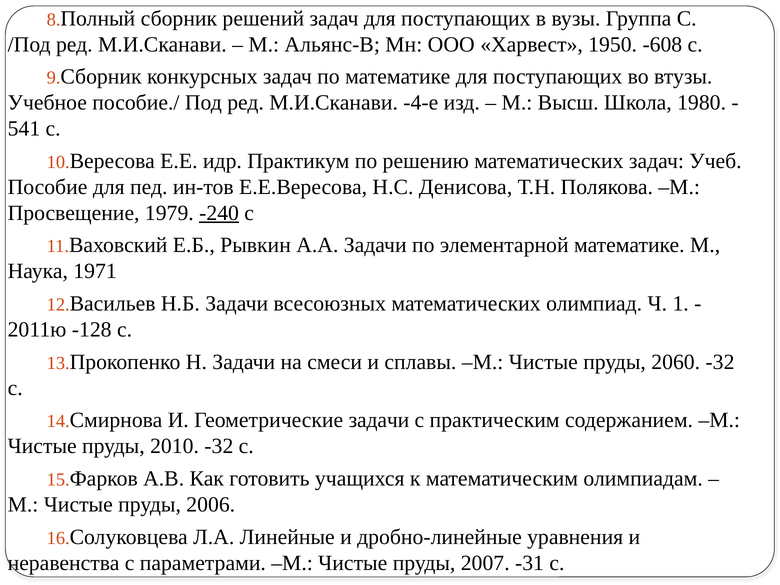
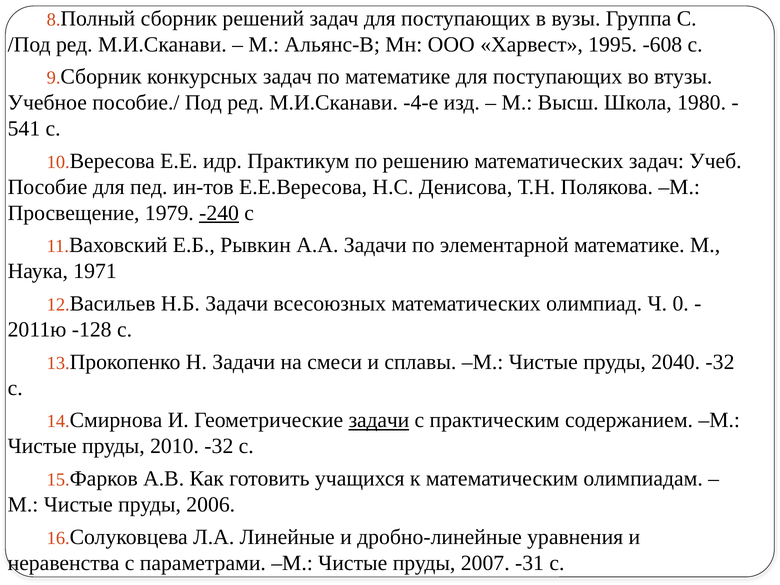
1950: 1950 -> 1995 (613, 44)
1: 1 -> 0 (681, 304)
2060: 2060 -> 2040 (676, 362)
задачи underline: none -> present (379, 420)
